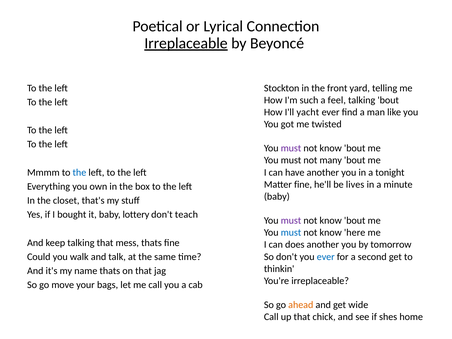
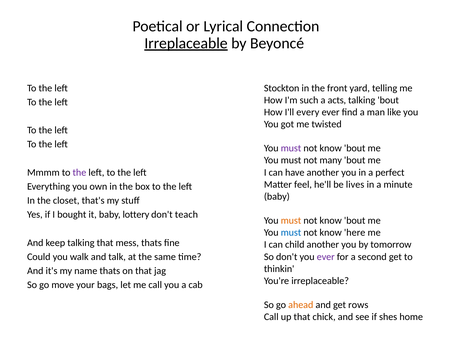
feel: feel -> acts (337, 100)
yacht: yacht -> every (308, 112)
tonight: tonight -> perfect (390, 172)
the colour: blue -> purple (79, 172)
Matter fine: fine -> feel (303, 184)
must colour: purple -> orange (291, 221)
does: does -> child (295, 245)
ever colour: blue -> purple (326, 257)
wide: wide -> rows (358, 305)
